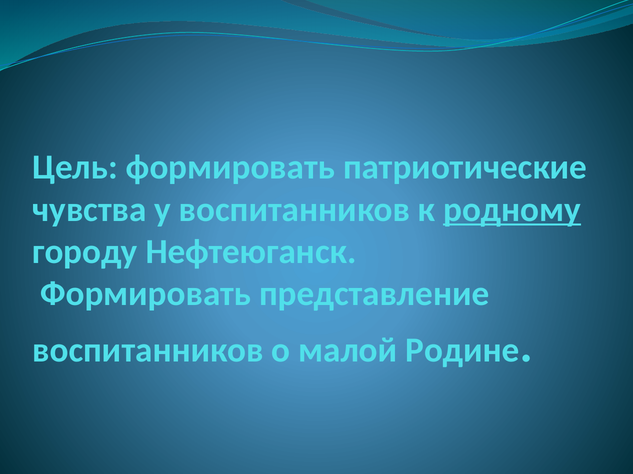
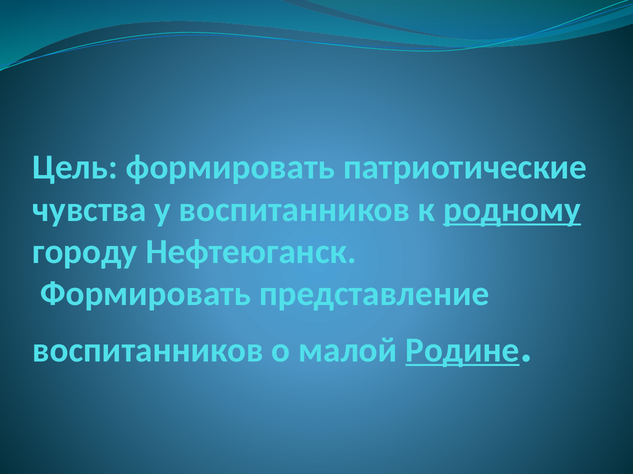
Родине underline: none -> present (462, 350)
